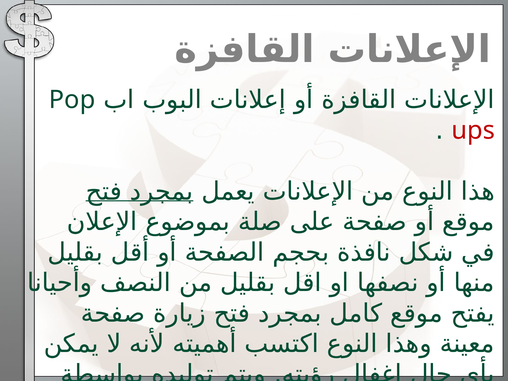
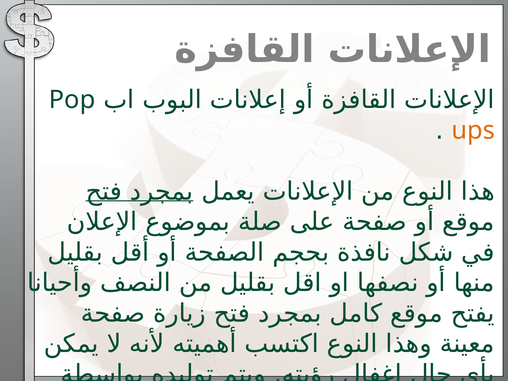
ups colour: red -> orange (473, 130)
